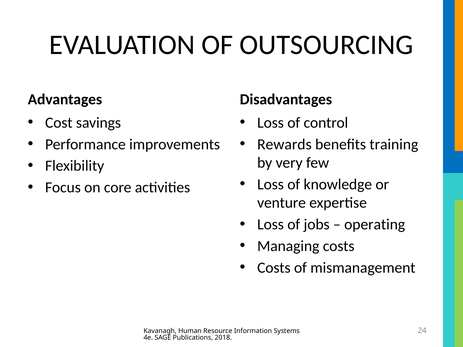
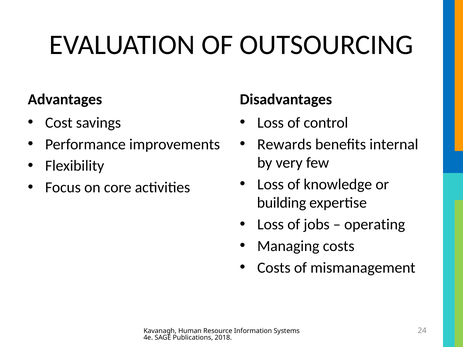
training: training -> internal (394, 144)
venture: venture -> building (282, 203)
